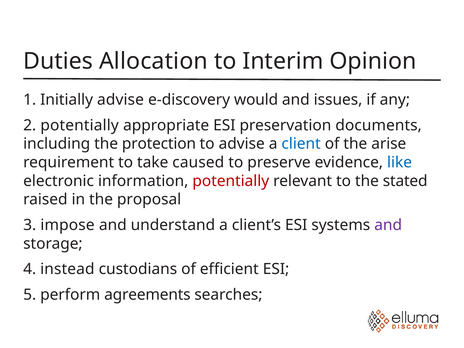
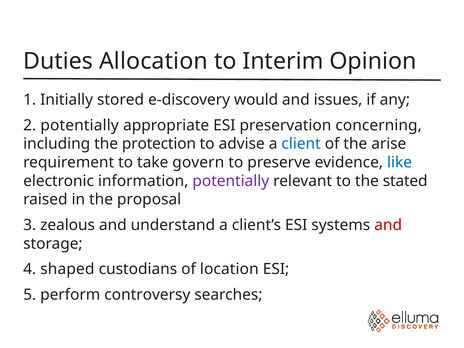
Initially advise: advise -> stored (121, 100)
documents: documents -> concerning (379, 125)
caused: caused -> govern (198, 162)
potentially colour: red -> purple (231, 181)
impose: impose -> zealous (68, 225)
and colour: purple -> red (388, 225)
instead: instead -> shaped (67, 269)
efficient: efficient -> location (229, 269)
agreements: agreements -> controversy (147, 295)
